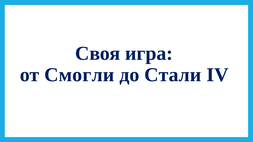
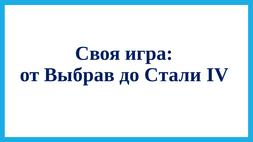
Смогли: Смогли -> Выбрав (79, 75)
